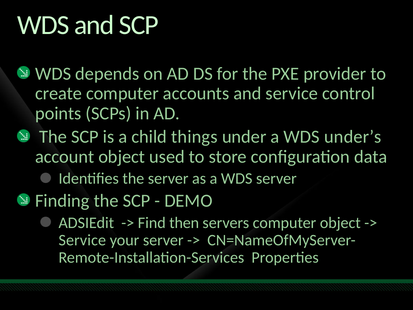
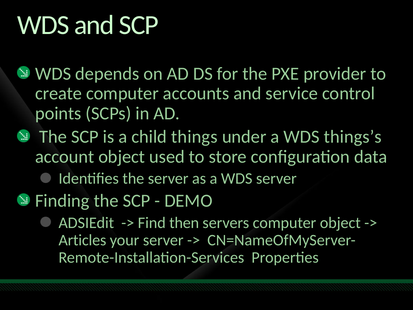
under’s: under’s -> things’s (353, 137)
Service: Service -> Articles (82, 240)
